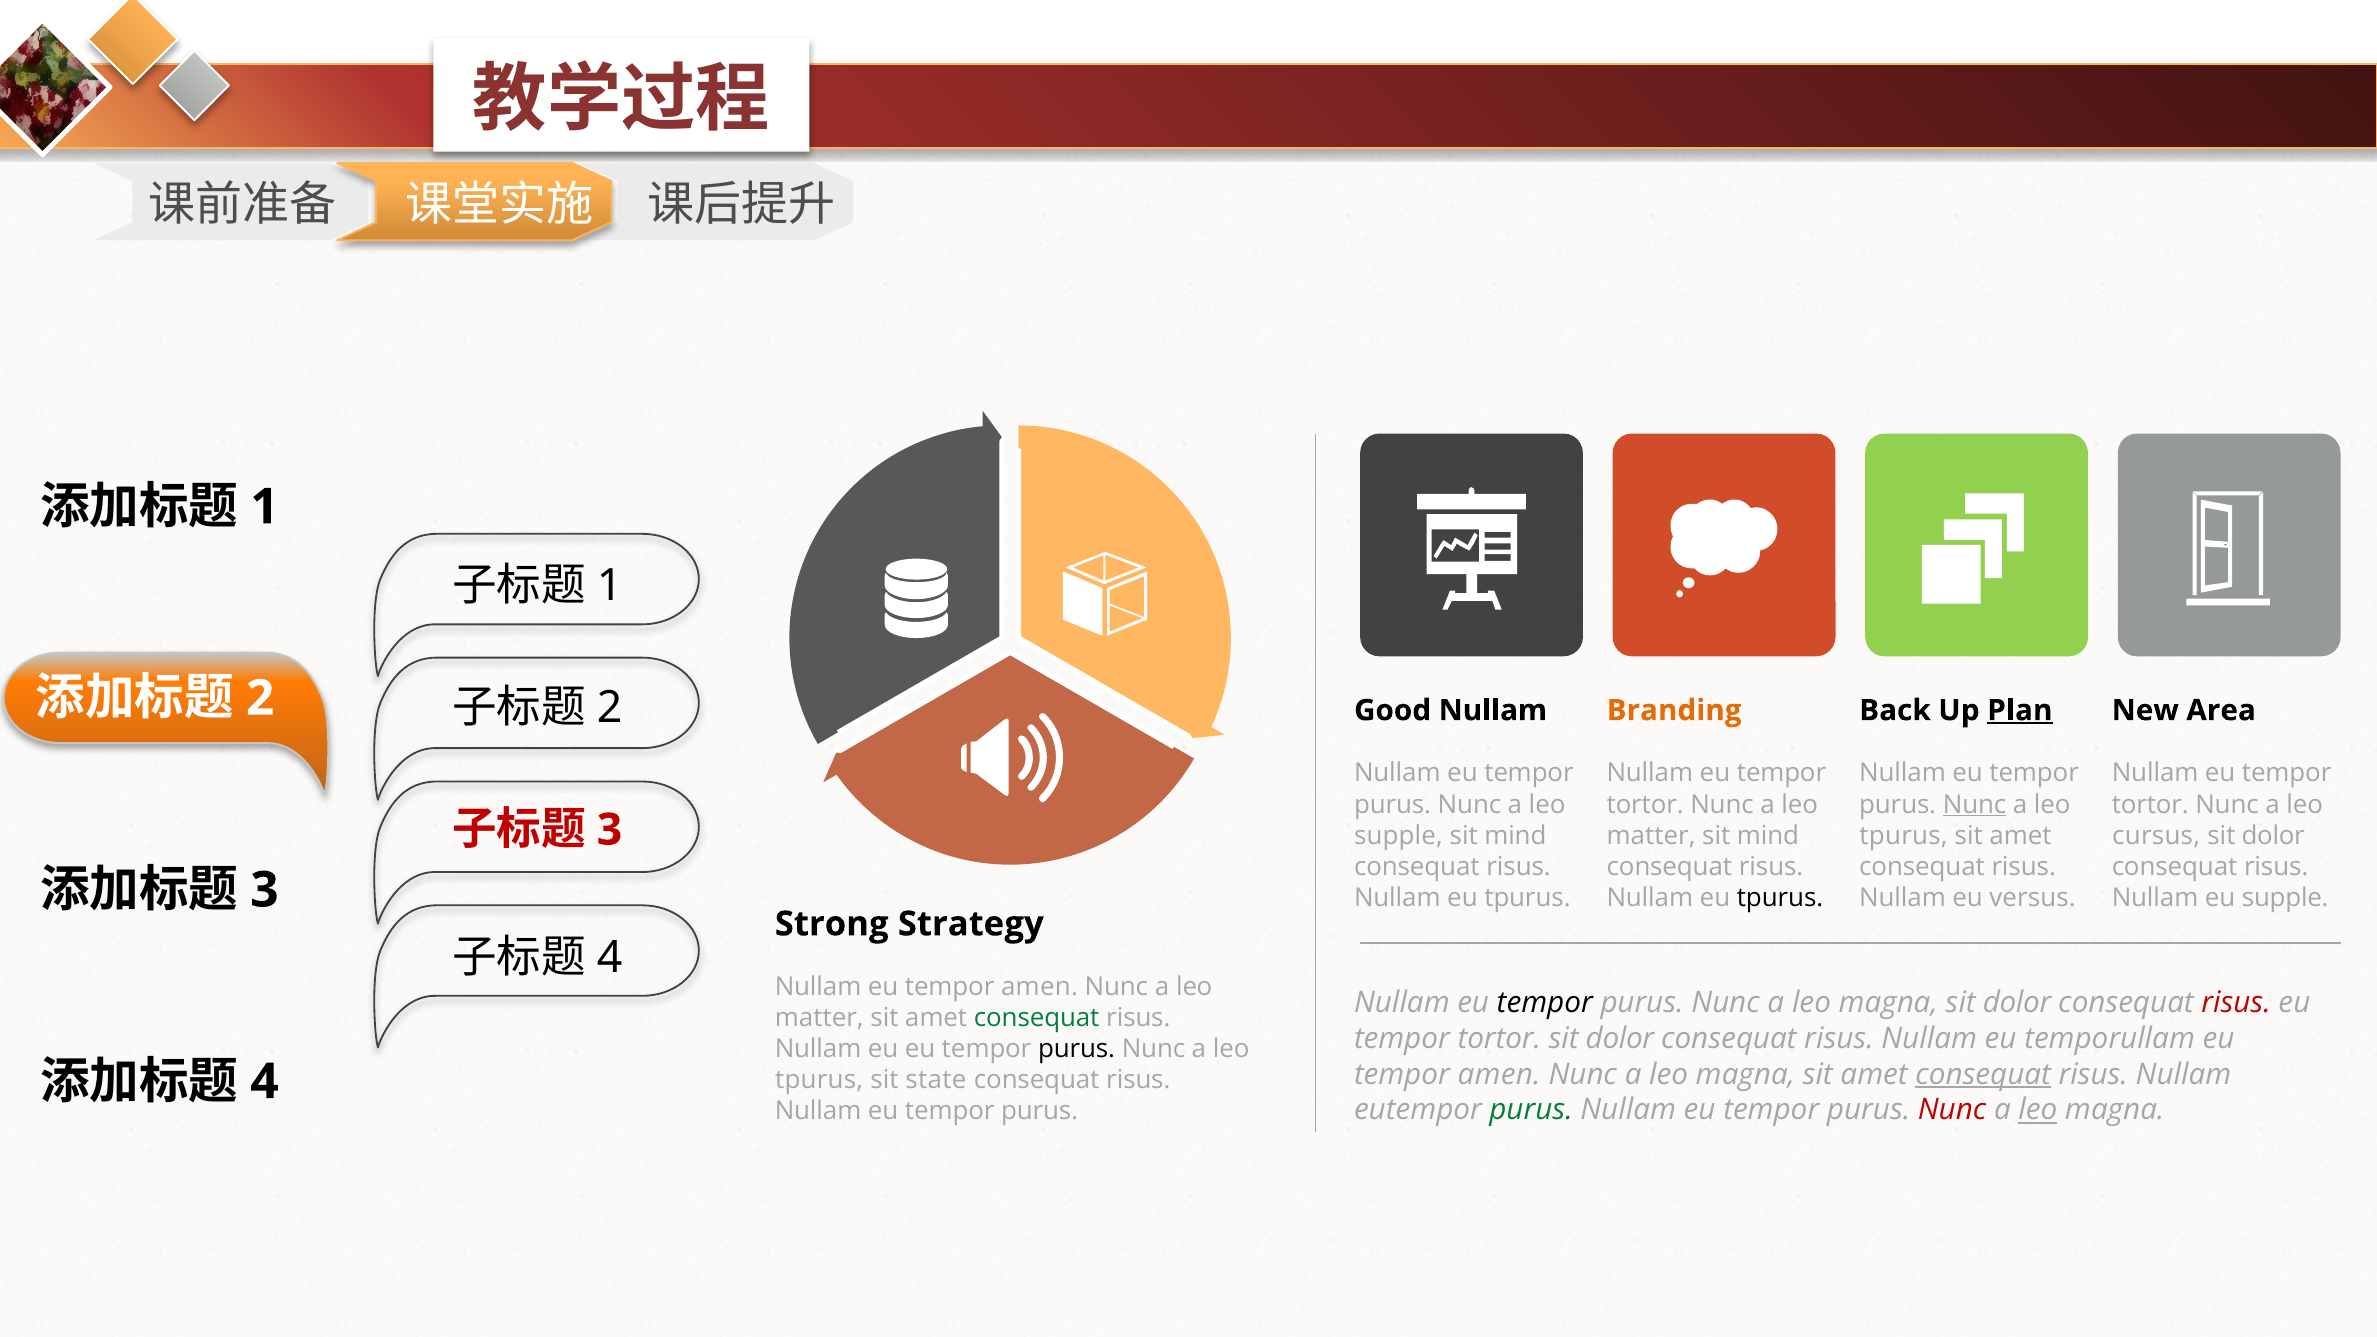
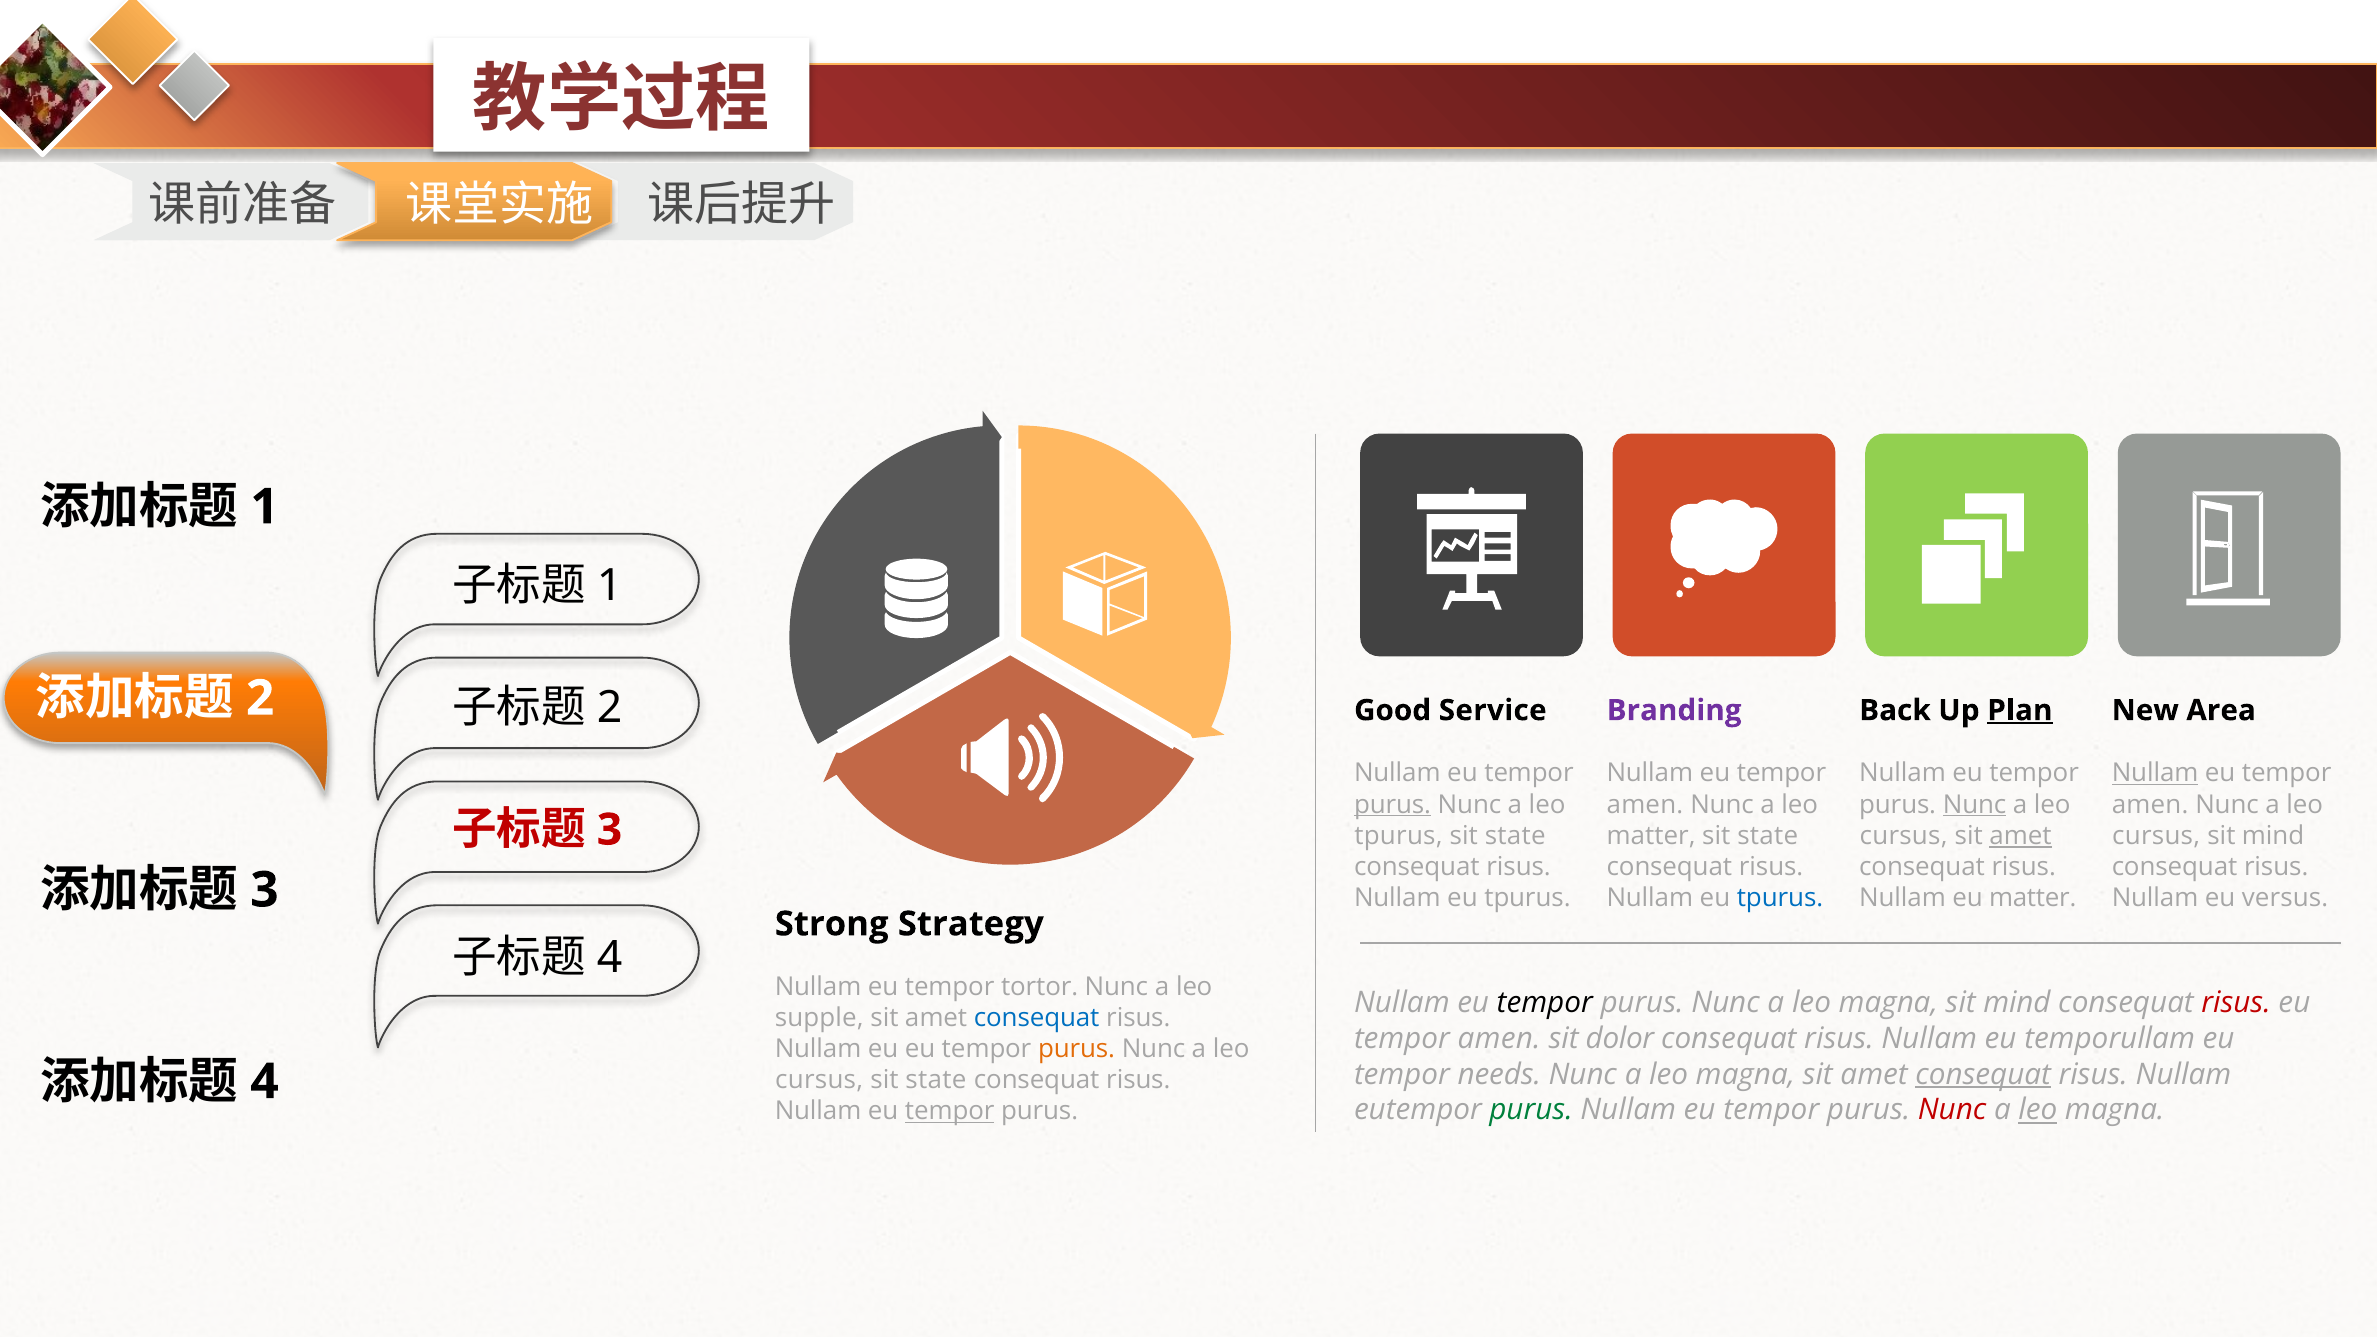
Good Nullam: Nullam -> Service (1493, 710)
Branding colour: orange -> purple (1674, 710)
Nullam underline: none -> present (2155, 773)
purus underline: none -> present (1393, 805)
tortor: tortor -> amen (1645, 805)
tortor: tortor -> amen (2150, 805)
supple: supple -> tpurus (1398, 836)
mind: mind -> state (1515, 836)
mind: mind -> state (1768, 836)
tpurus: tpurus -> cursus (1904, 836)
amet underline: none -> present (2021, 836)
dolor: dolor -> mind (2273, 836)
tpurus colour: black -> blue (1780, 898)
eu versus: versus -> matter (2033, 898)
eu supple: supple -> versus (2285, 898)
Nullam eu tempor amen: amen -> tortor (1040, 987)
magna sit dolor: dolor -> mind (2017, 1003)
matter: matter -> supple (819, 1018)
consequat colour: green -> blue (1037, 1018)
tortor: tortor -> amen (1499, 1039)
purus colour: black -> orange (1077, 1049)
amen: amen -> needs (1499, 1074)
tpurus: tpurus -> cursus (819, 1080)
tempor underline: none -> present (950, 1111)
